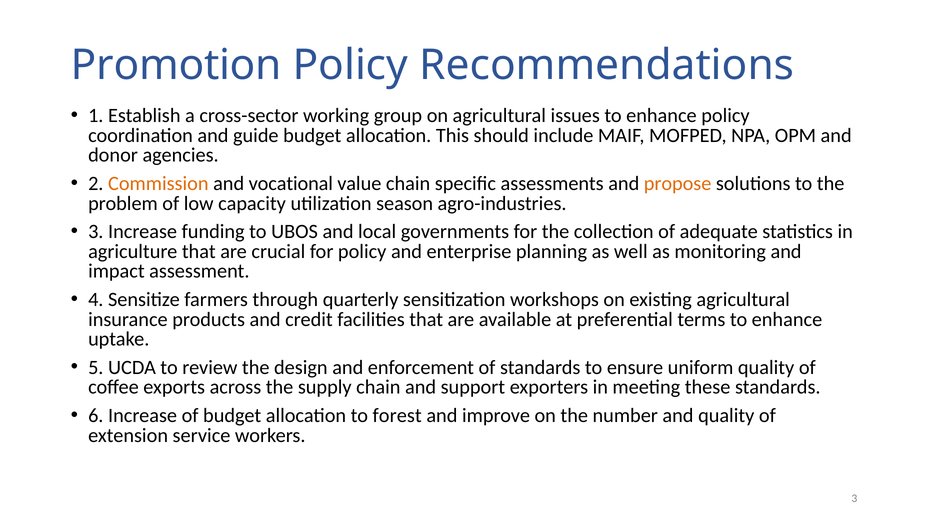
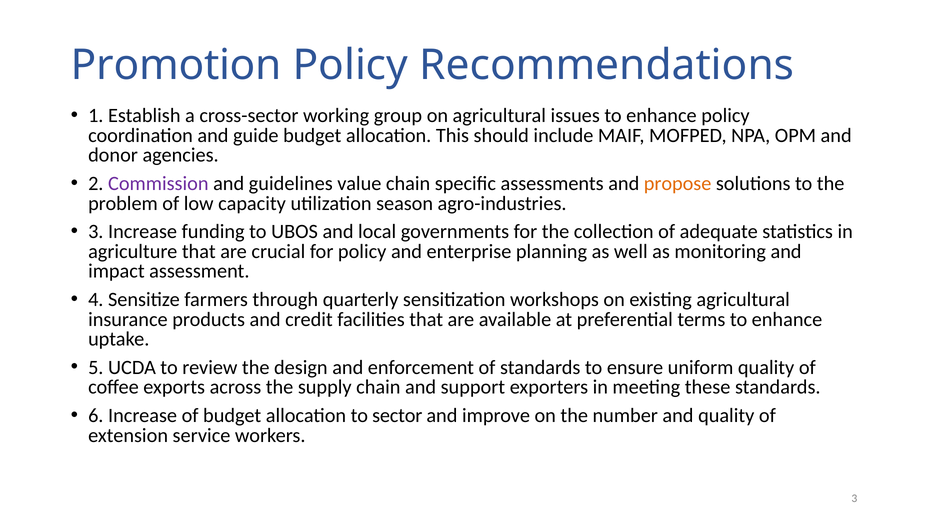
Commission colour: orange -> purple (158, 184)
vocational: vocational -> guidelines (291, 184)
forest: forest -> sector (397, 416)
